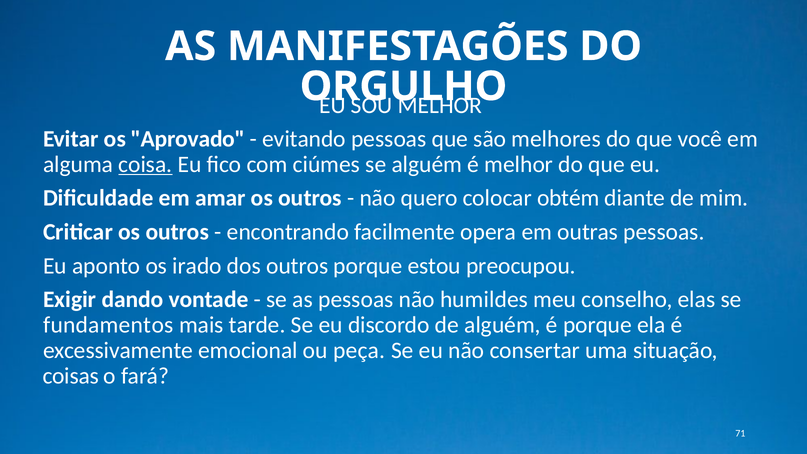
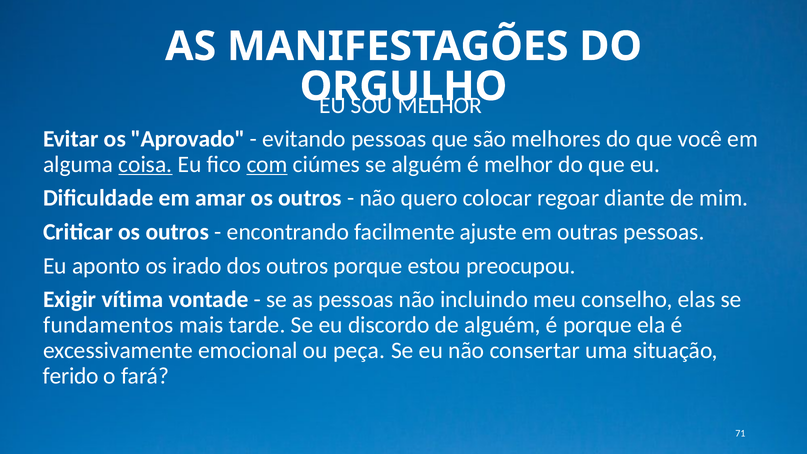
com underline: none -> present (267, 164)
obtém: obtém -> regoar (568, 198)
opera: opera -> ajuste (488, 232)
dando: dando -> vítima (132, 300)
humildes: humildes -> incluindo (484, 300)
coisas: coisas -> ferido (71, 376)
